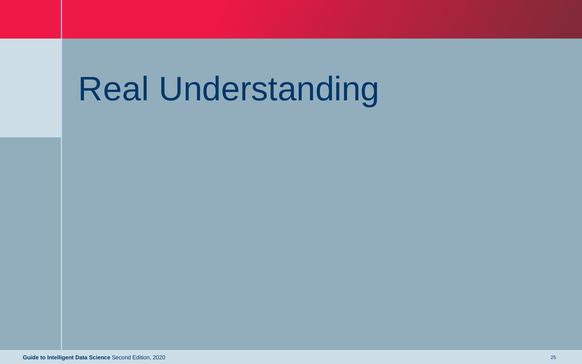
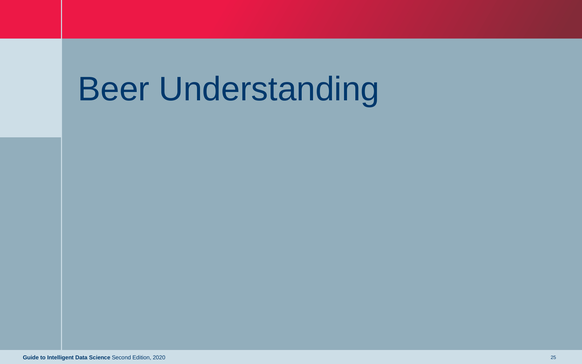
Real: Real -> Beer (114, 89)
